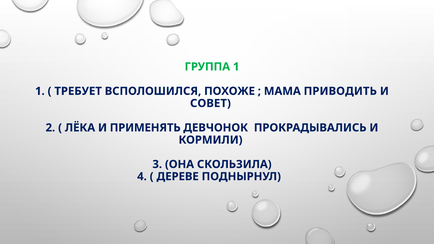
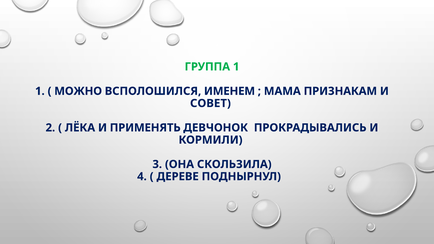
ТРЕБУЕТ: ТРЕБУЕТ -> МОЖНО (78, 91)
ПОХОЖЕ: ПОХОЖЕ -> ИМЕНЕМ (230, 91)
ПРИВОДИТЬ: ПРИВОДИТЬ -> ПРИЗНАКАМ (340, 91)
